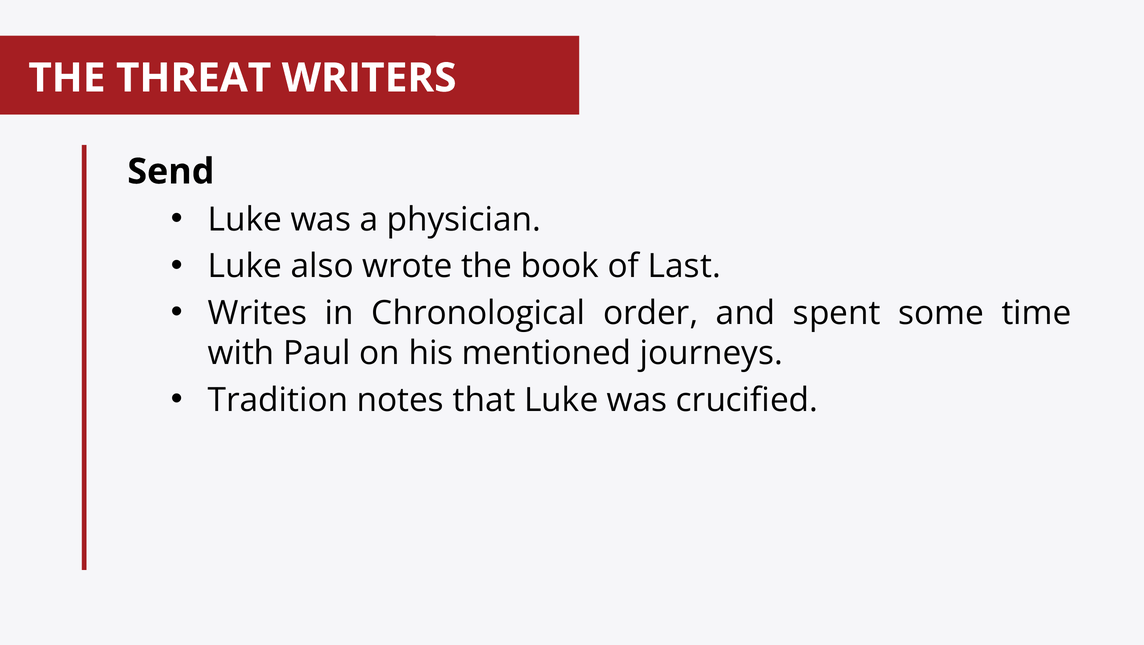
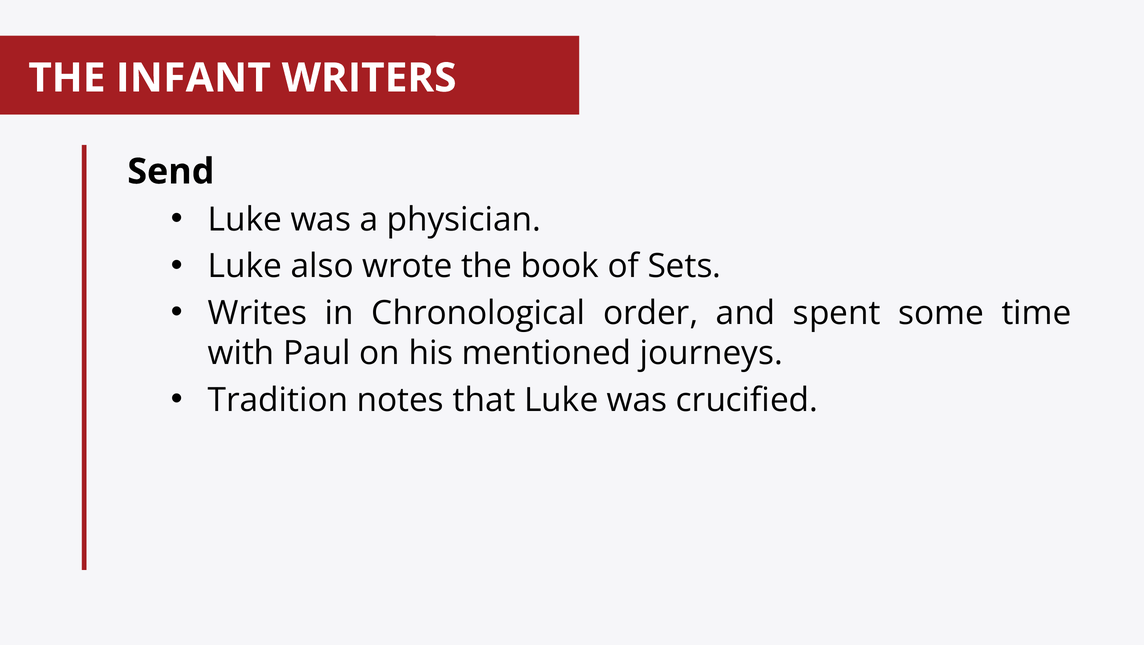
THREAT: THREAT -> INFANT (193, 78)
Last: Last -> Sets (684, 266)
